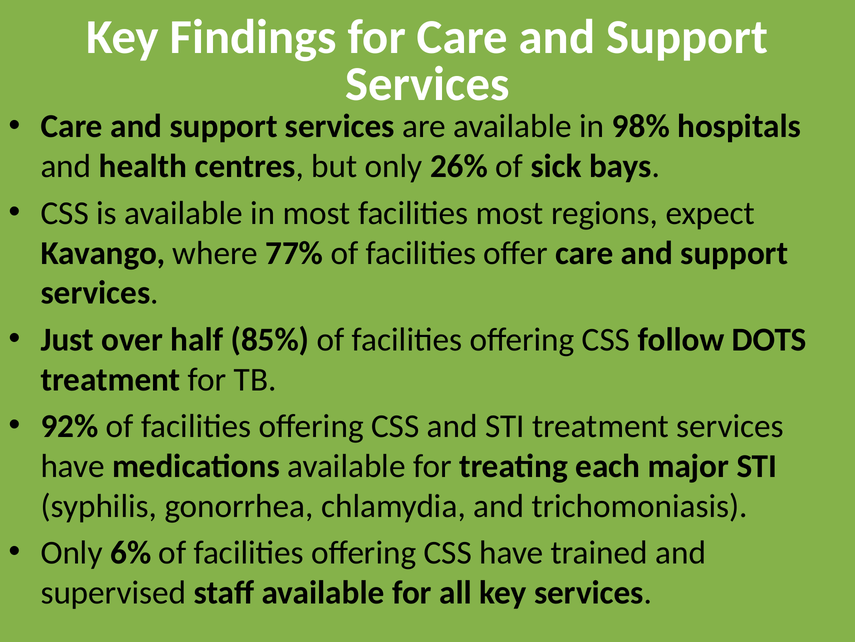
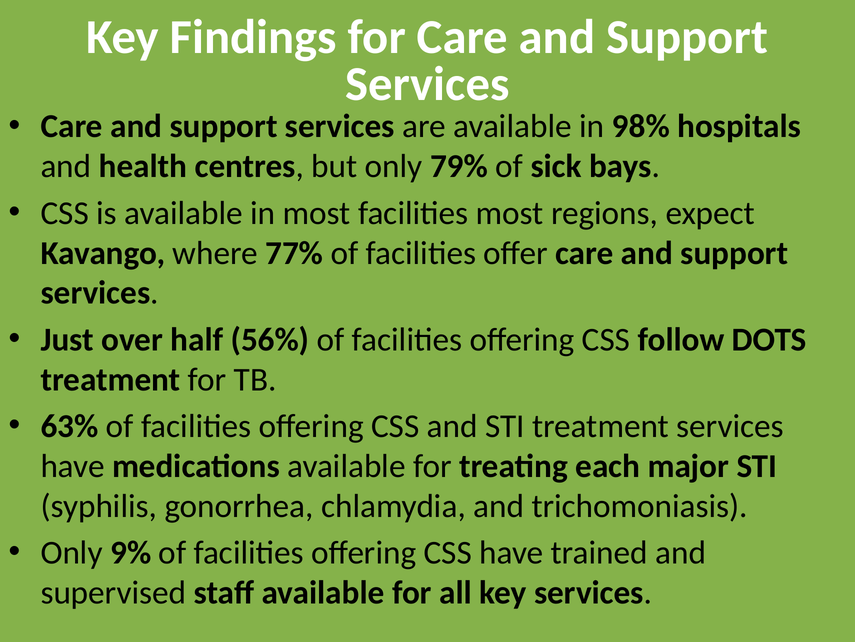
26%: 26% -> 79% (459, 166)
85%: 85% -> 56% (270, 339)
92%: 92% -> 63% (70, 426)
6%: 6% -> 9% (131, 552)
